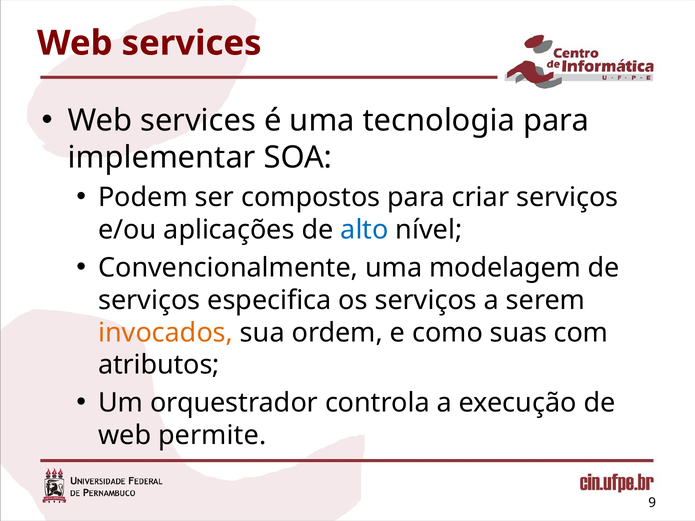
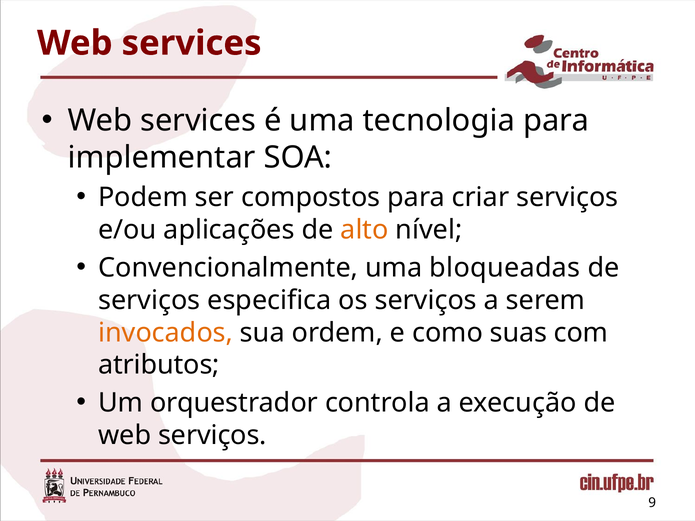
alto colour: blue -> orange (364, 230)
modelagem: modelagem -> bloqueadas (505, 268)
web permite: permite -> serviços (212, 436)
